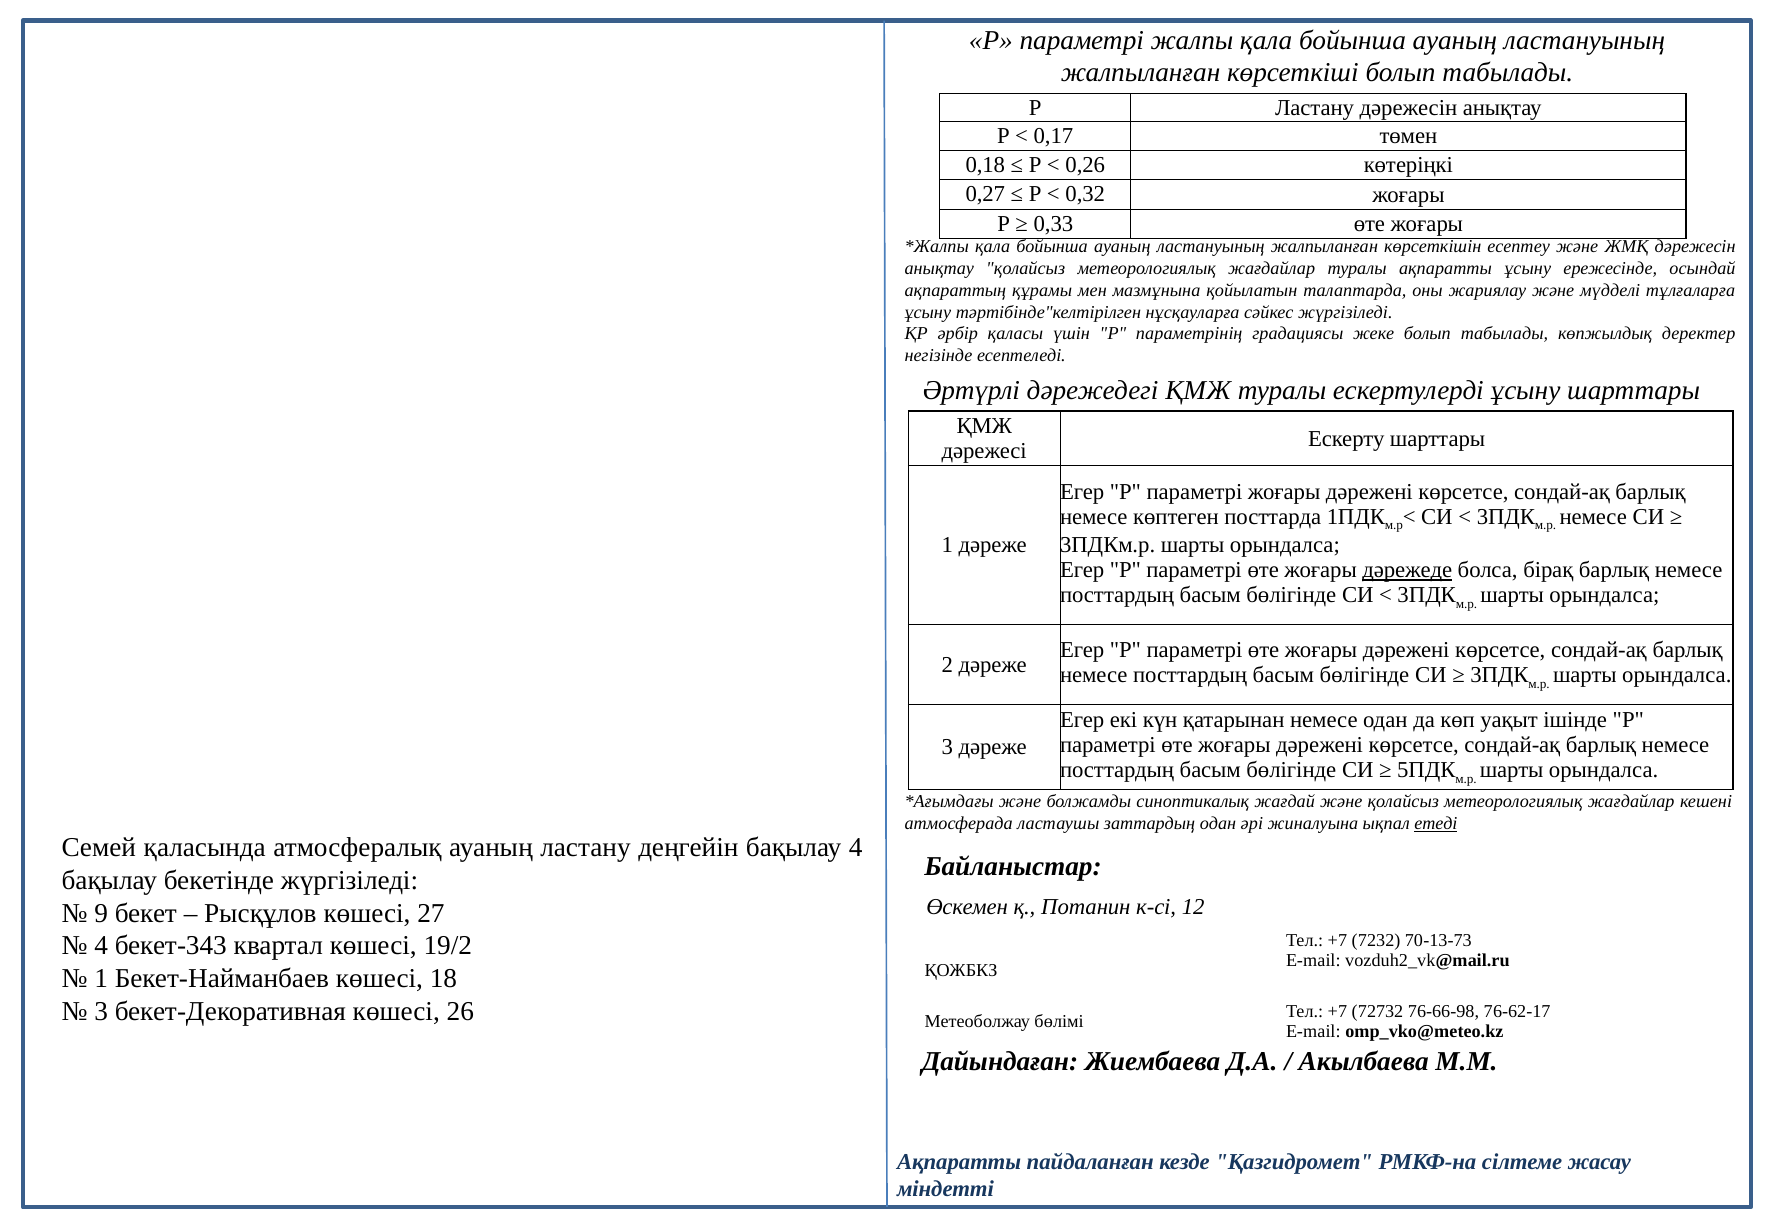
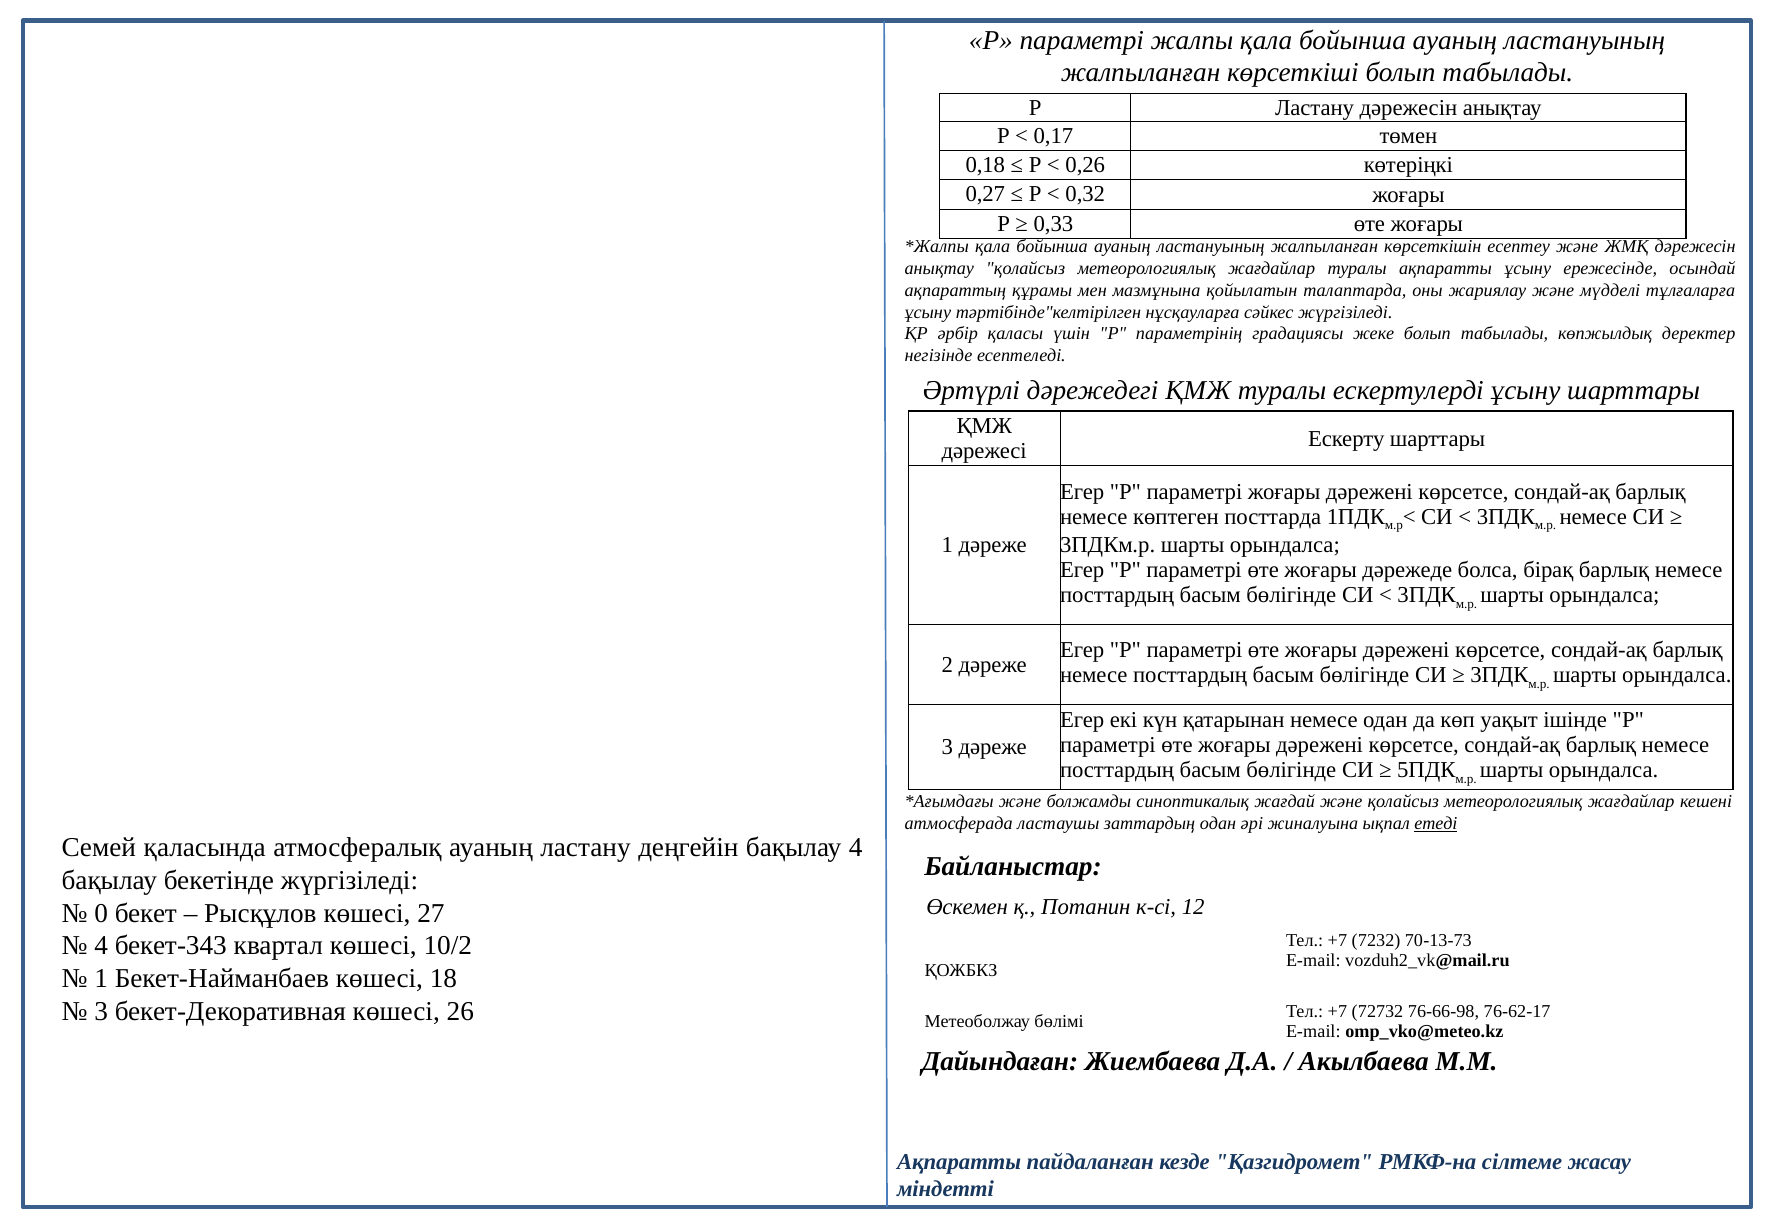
дәрежеде underline: present -> none (1407, 570)
9: 9 -> 0 (101, 913)
19/2: 19/2 -> 10/2 (448, 946)
